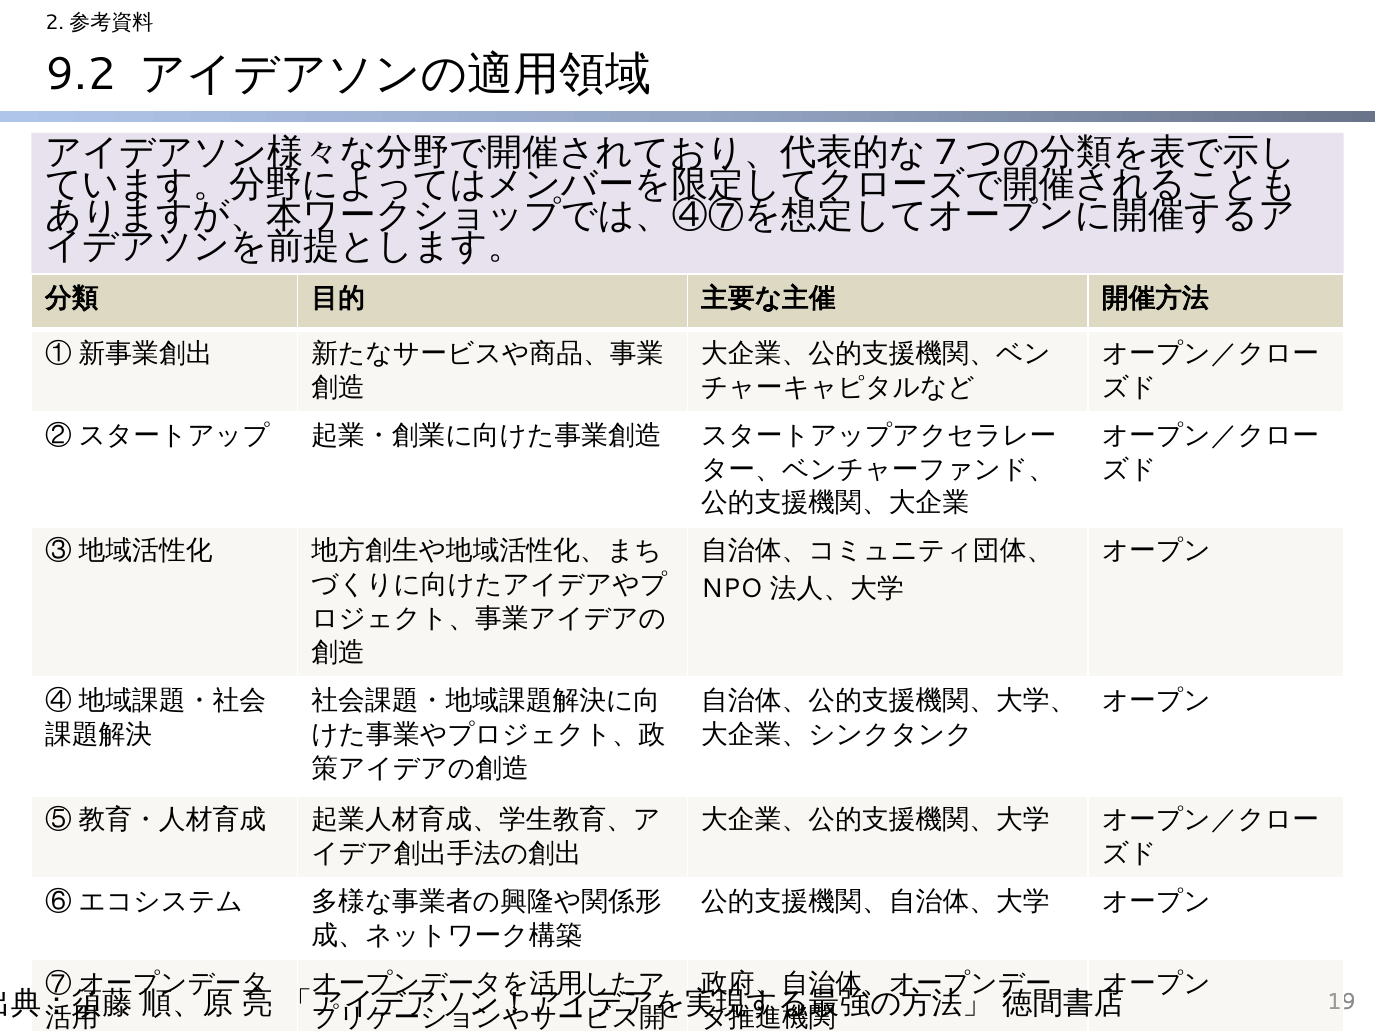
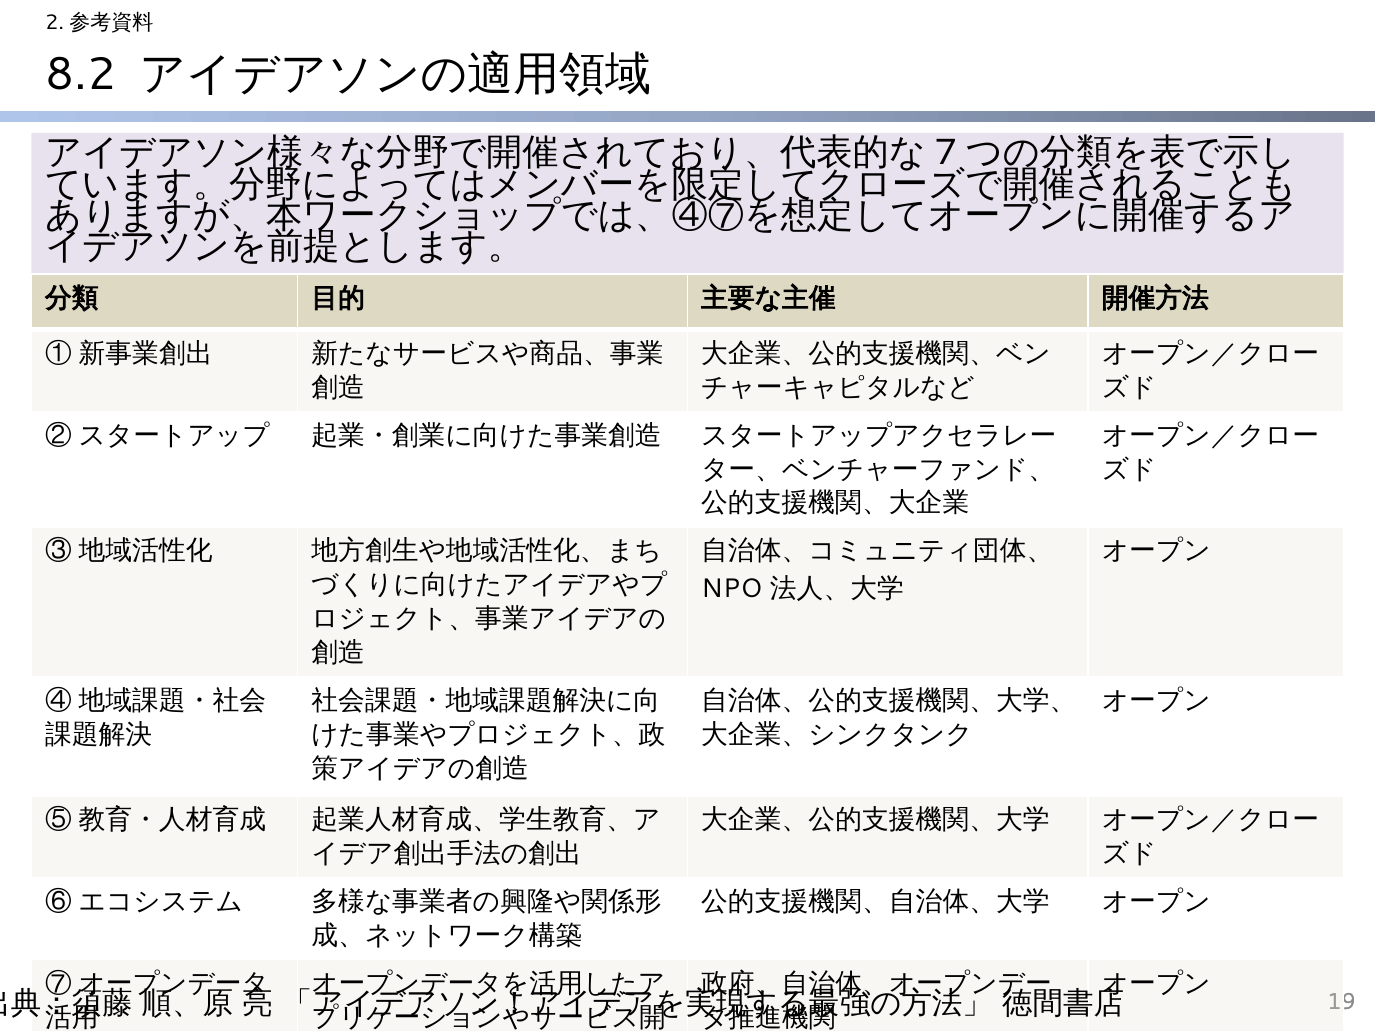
9.2: 9.2 -> 8.2 (80, 74)
